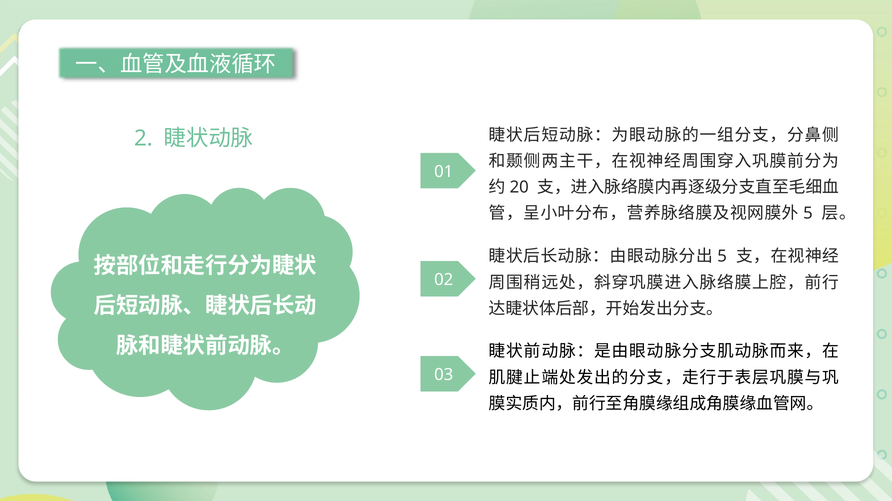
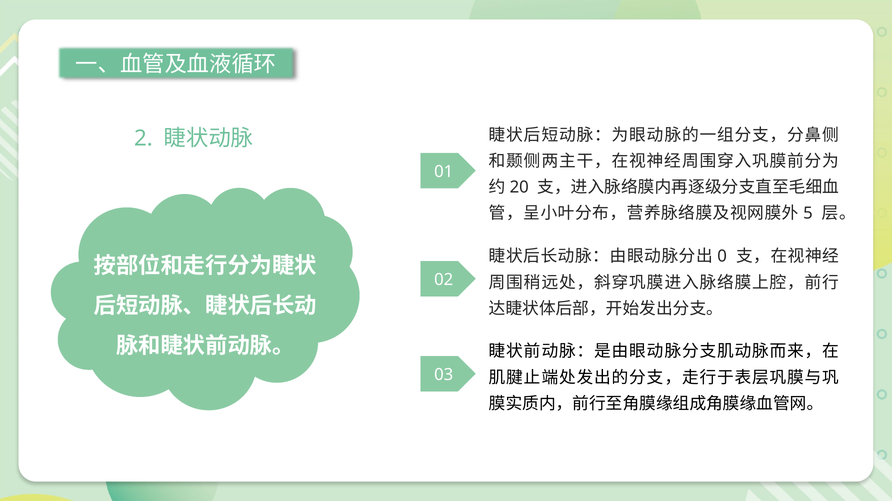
5: 5 -> 0 (722, 257)
